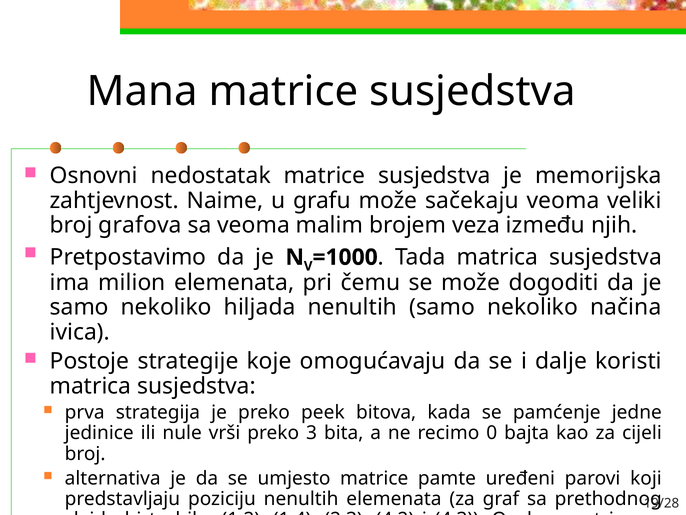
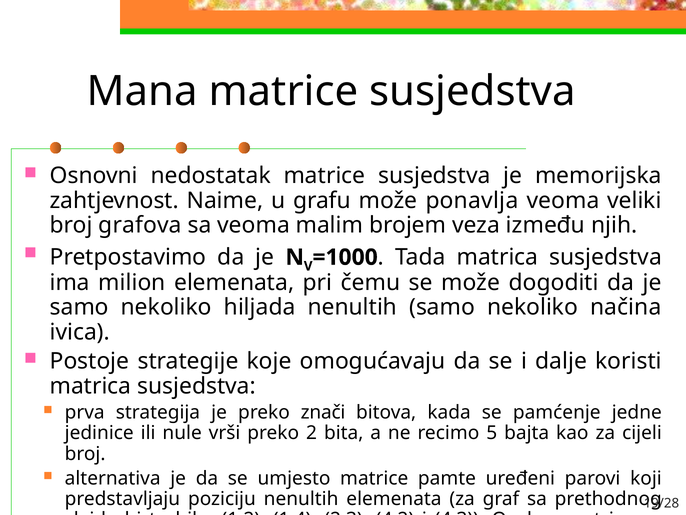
sačekaju: sačekaju -> ponavlja (472, 200)
peek: peek -> znači (323, 412)
3: 3 -> 2 (312, 433)
0: 0 -> 5 (492, 433)
